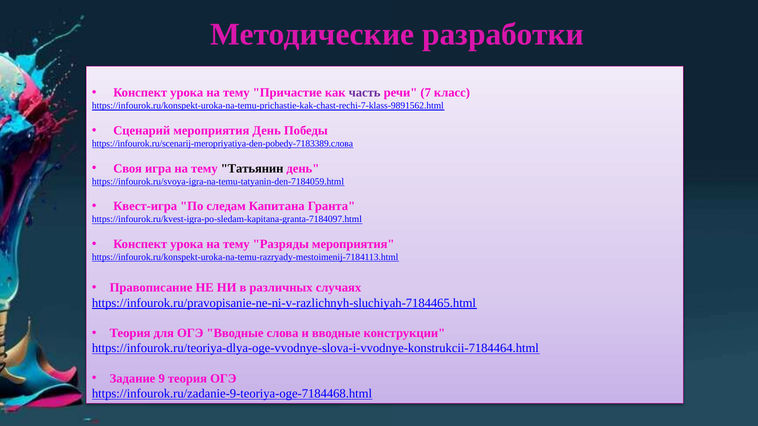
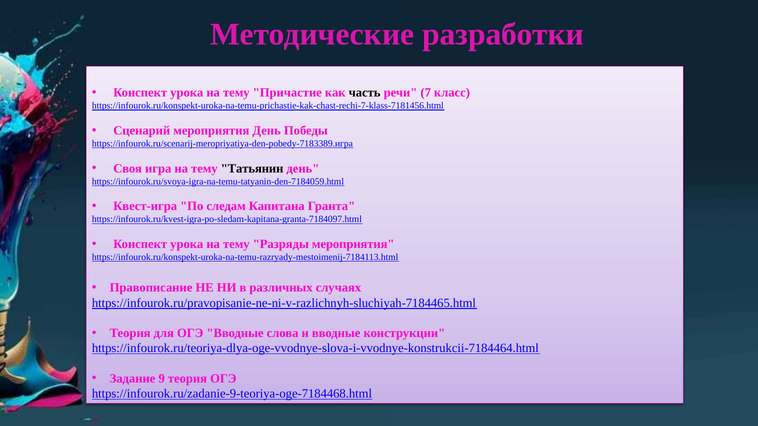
часть colour: purple -> black (365, 93)
https://infourok.ru/konspekt-uroka-na-temu-prichastie-kak-chast-rechi-7-klass-9891562.html: https://infourok.ru/konspekt-uroka-na-temu-prichastie-kak-chast-rechi-7-klass-9891562.html -> https://infourok.ru/konspekt-uroka-na-temu-prichastie-kak-chast-rechi-7-klass-7181456.html (268, 106)
https://infourok.ru/scenarij-meropriyatiya-den-pobedy-7183389.слова: https://infourok.ru/scenarij-meropriyatiya-den-pobedy-7183389.слова -> https://infourok.ru/scenarij-meropriyatiya-den-pobedy-7183389.игра (222, 144)
